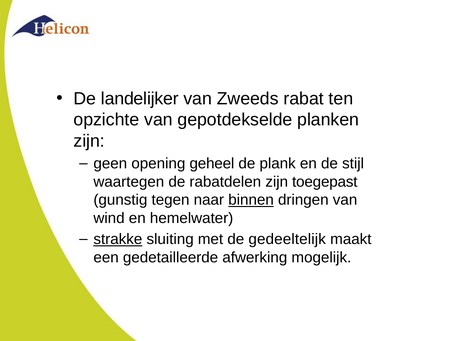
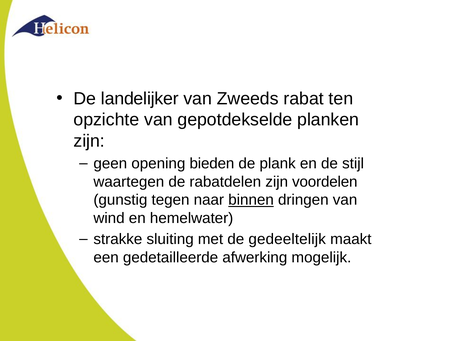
geheel: geheel -> bieden (212, 164)
toegepast: toegepast -> voordelen (325, 182)
strakke underline: present -> none (118, 239)
